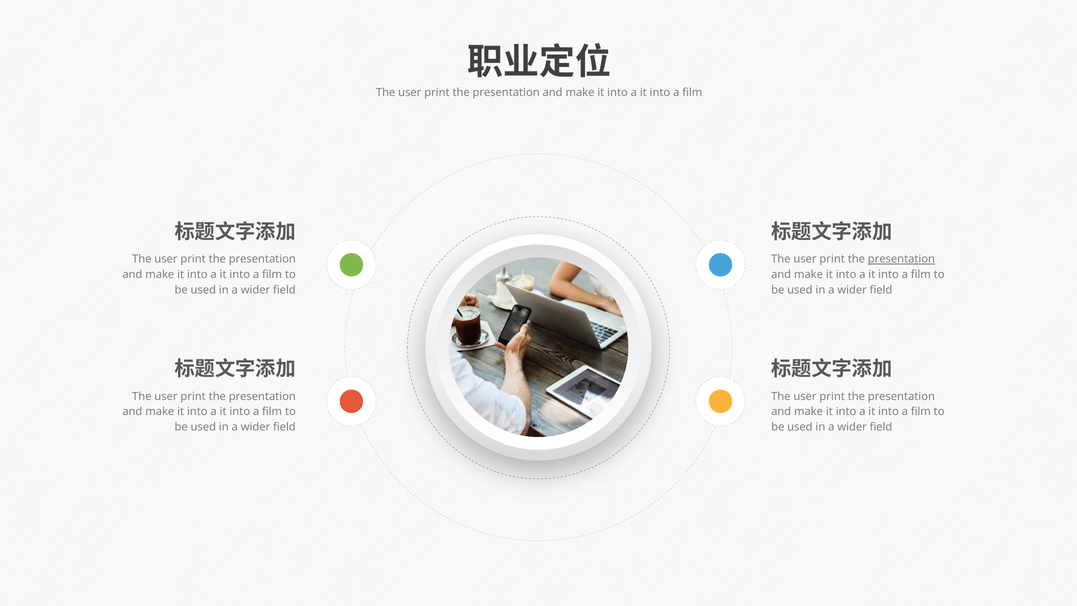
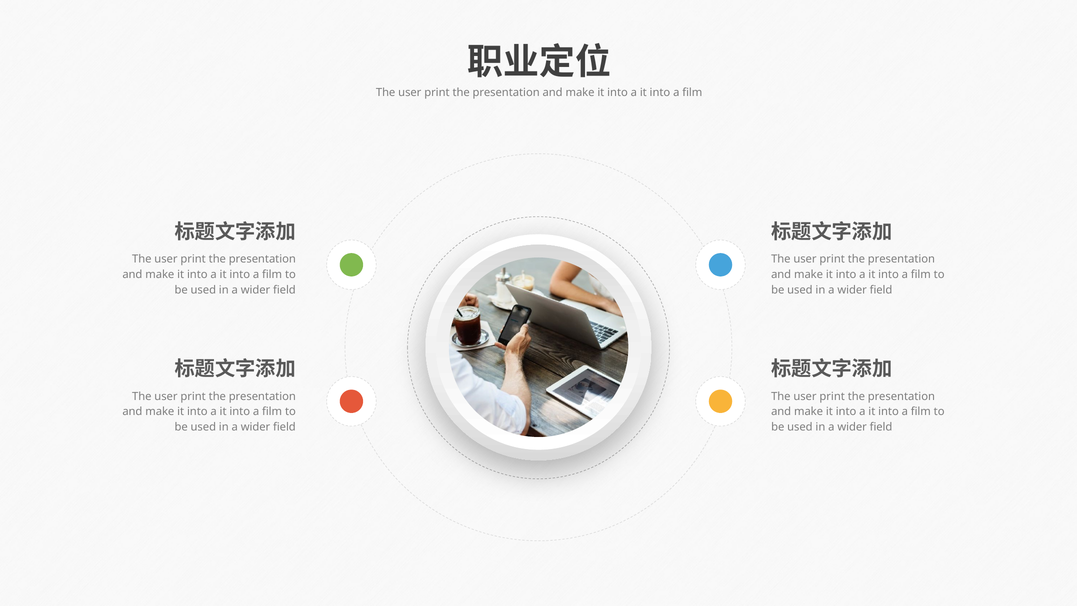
presentation underline: present -> none (901, 259)
